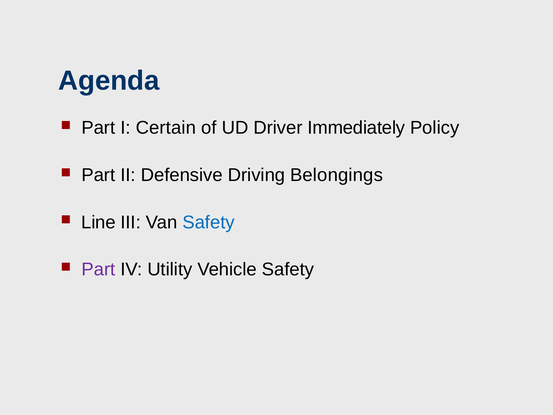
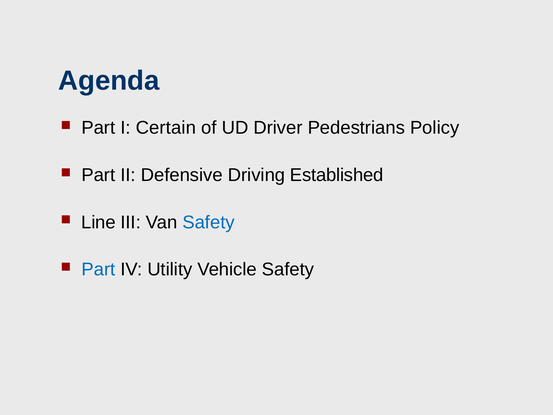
Immediately: Immediately -> Pedestrians (356, 128)
Belongings: Belongings -> Established (337, 175)
Part colour: purple -> blue (98, 269)
